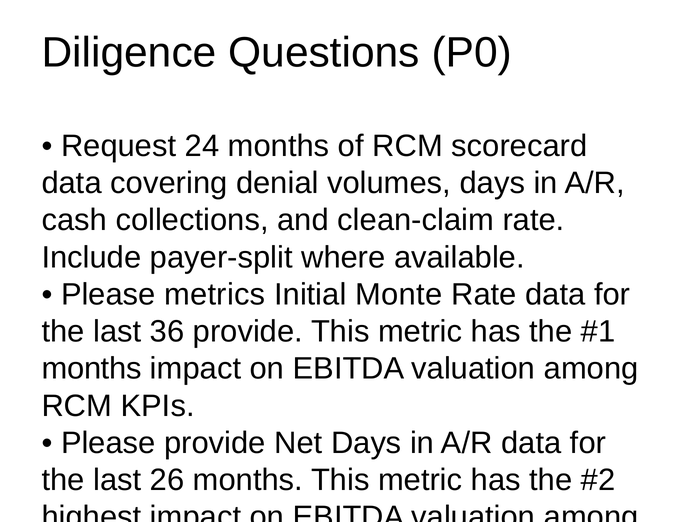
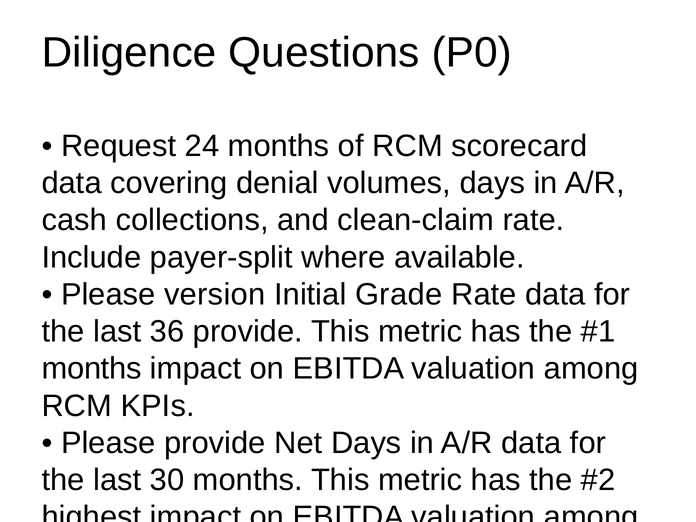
metrics: metrics -> version (215, 294)
Monte: Monte -> Grade (399, 294)
26: 26 -> 30 (167, 480)
